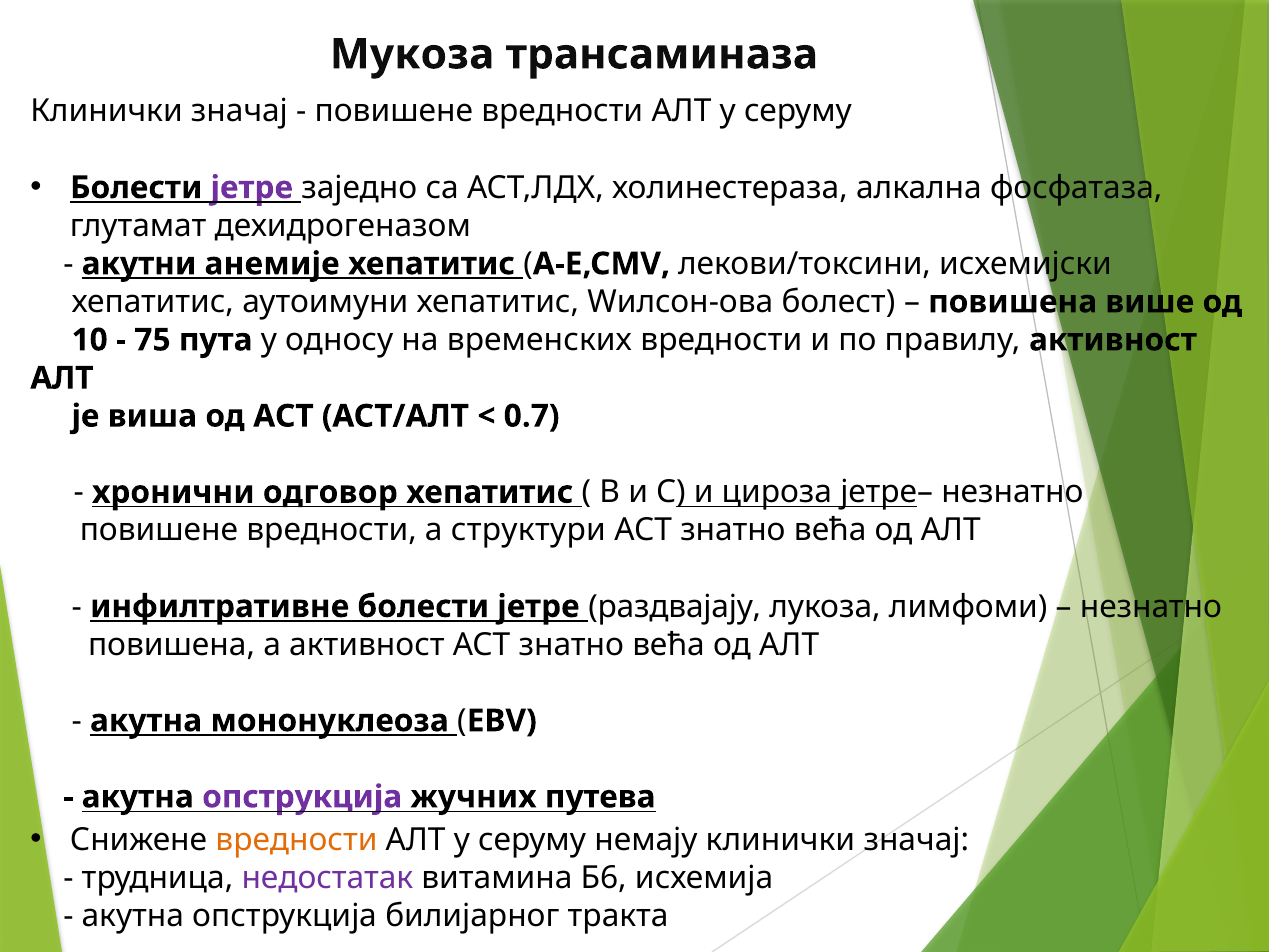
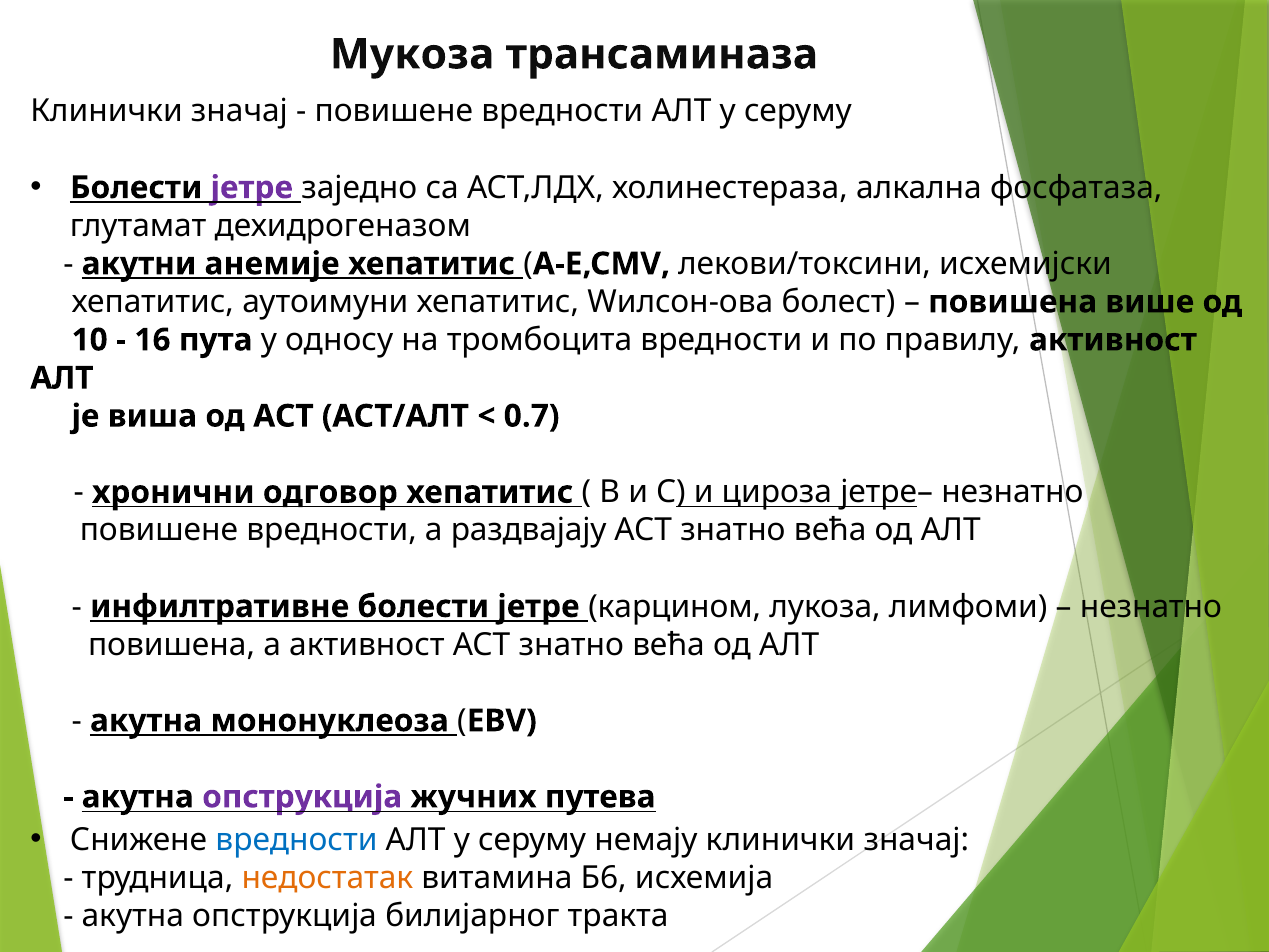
75: 75 -> 16 (153, 340)
временских: временских -> тромбоцита (539, 340)
структури: структури -> раздвајају (529, 530)
раздвајају: раздвајају -> карцином (675, 606)
вредности colour: orange -> blue (296, 839)
недостатак colour: purple -> orange (327, 877)
